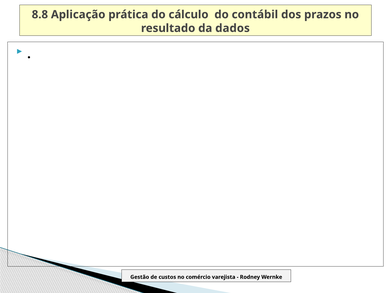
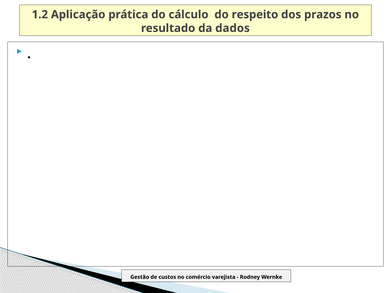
8.8: 8.8 -> 1.2 (40, 15)
contábil: contábil -> respeito (255, 15)
